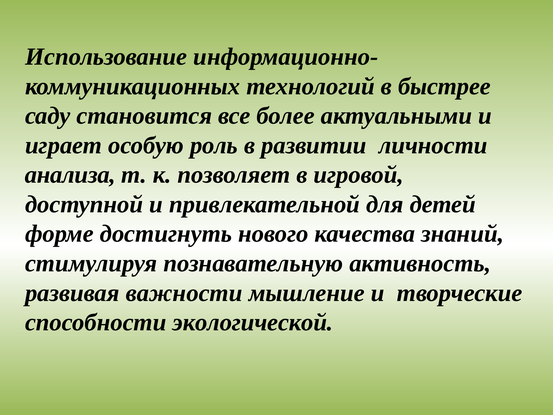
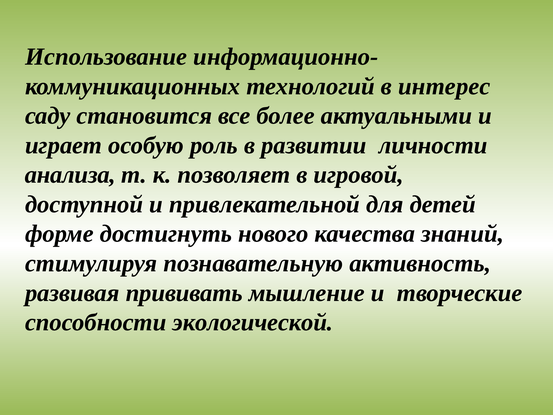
быстрее: быстрее -> интерес (444, 86)
важности: важности -> прививать (184, 293)
